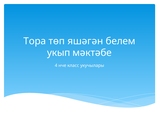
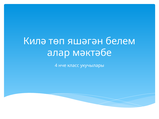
Тора: Тора -> Килә (35, 41)
укып: укып -> алар (59, 53)
